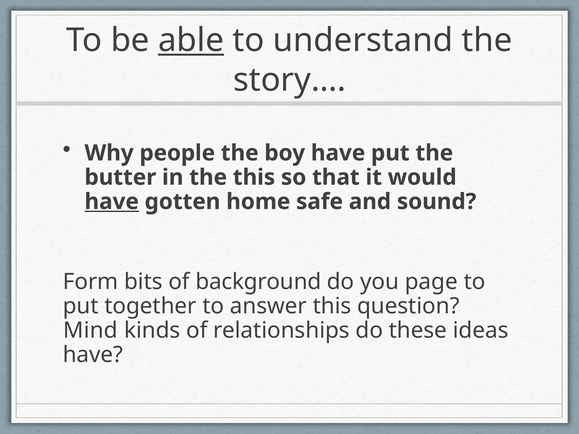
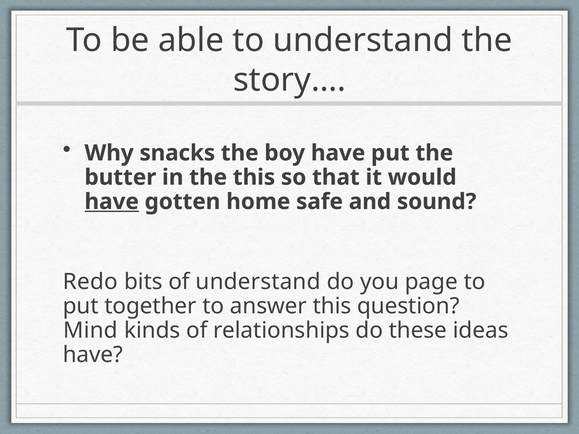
able underline: present -> none (191, 40)
people: people -> snacks (177, 153)
Form: Form -> Redo (90, 282)
of background: background -> understand (258, 282)
